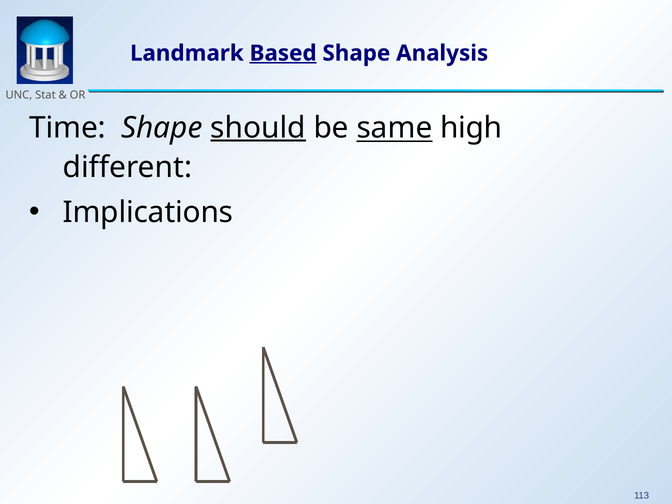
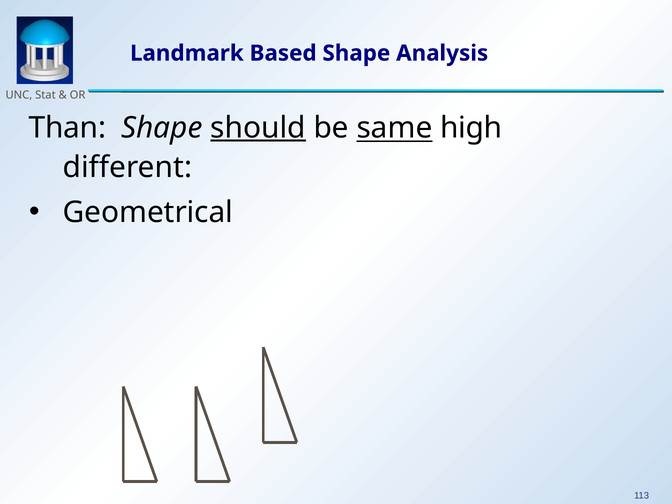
Based underline: present -> none (283, 53)
Time: Time -> Than (68, 128)
Implications: Implications -> Geometrical (148, 213)
